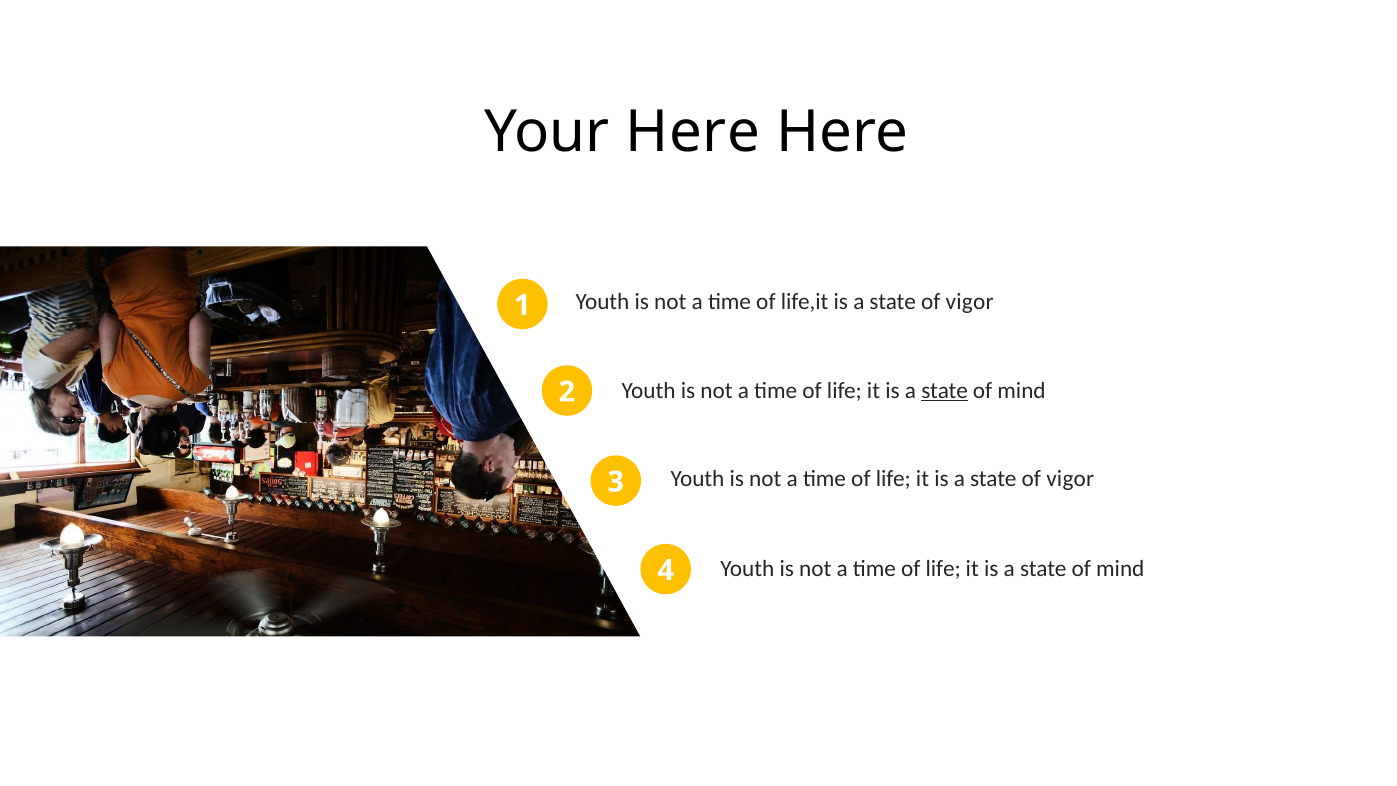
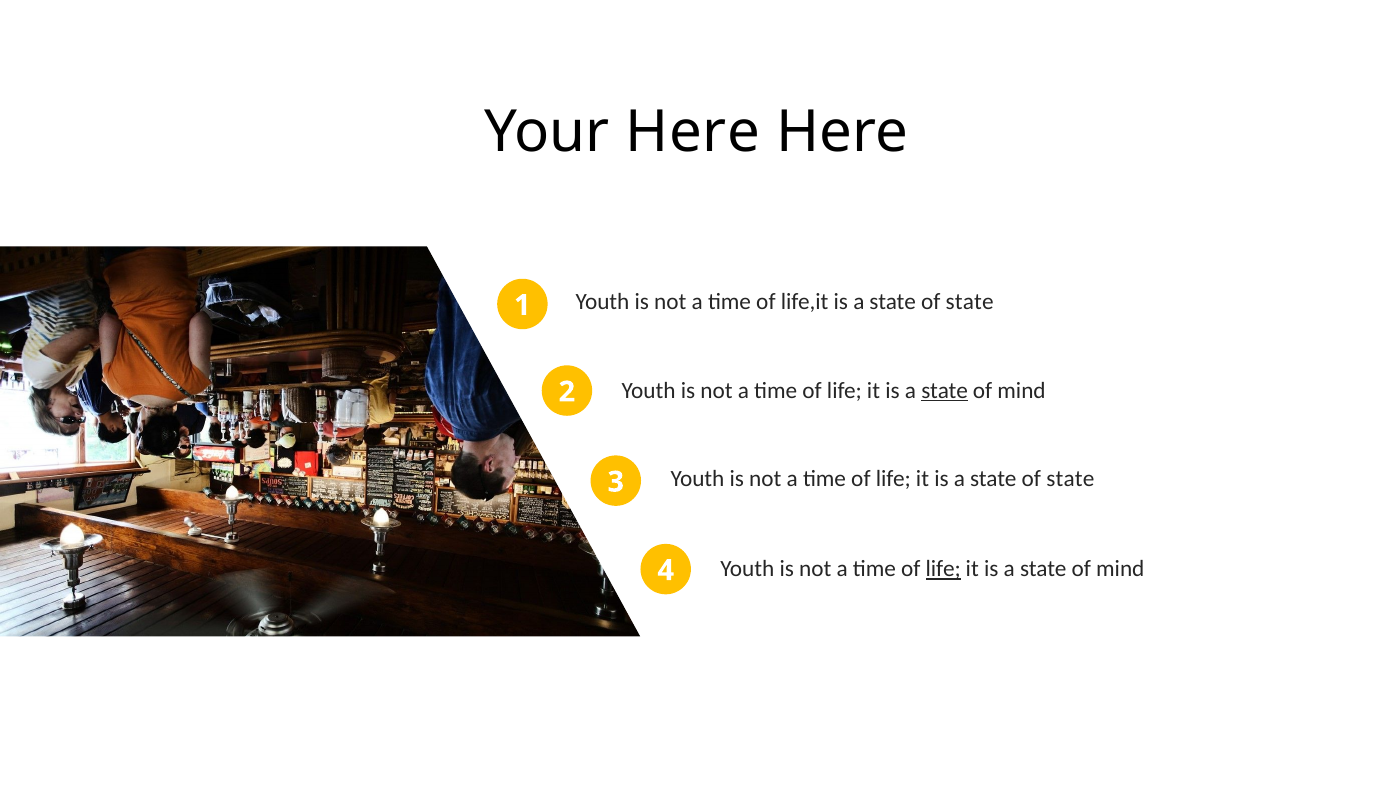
vigor: vigor -> state (970, 302)
vigor: vigor -> state (1070, 479)
life underline: none -> present (943, 569)
